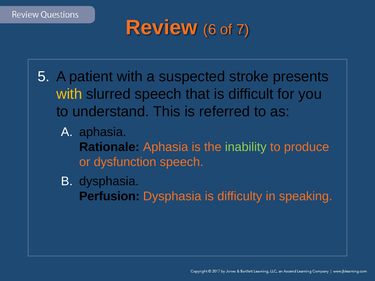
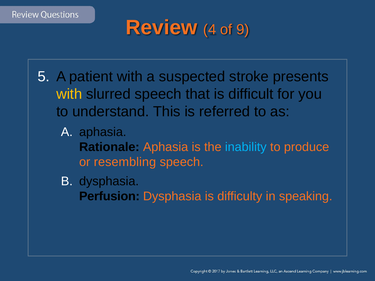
6: 6 -> 4 (210, 30)
7: 7 -> 9 (243, 30)
inability colour: light green -> light blue (246, 147)
dysfunction: dysfunction -> resembling (125, 162)
